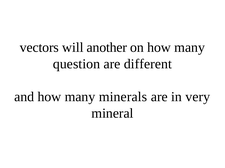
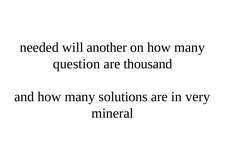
vectors: vectors -> needed (39, 48)
different: different -> thousand (148, 64)
minerals: minerals -> solutions (123, 97)
